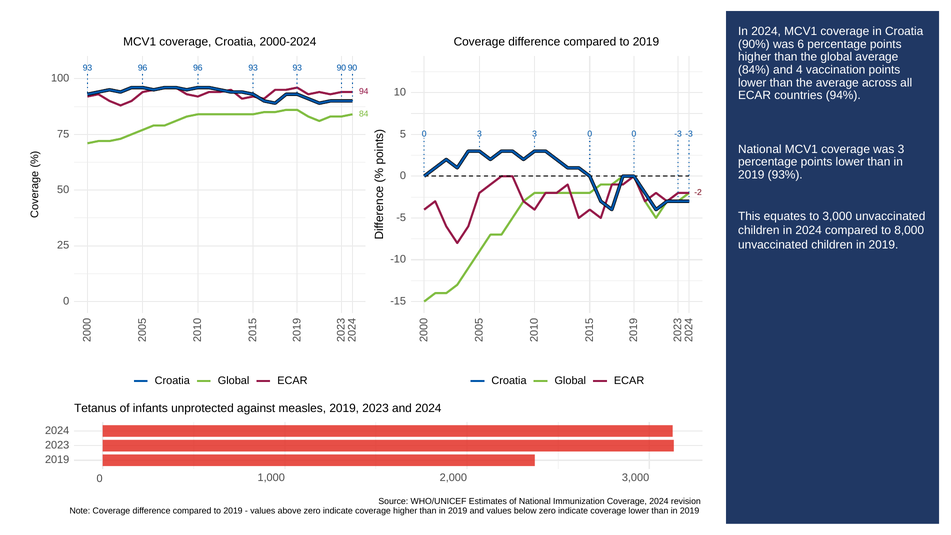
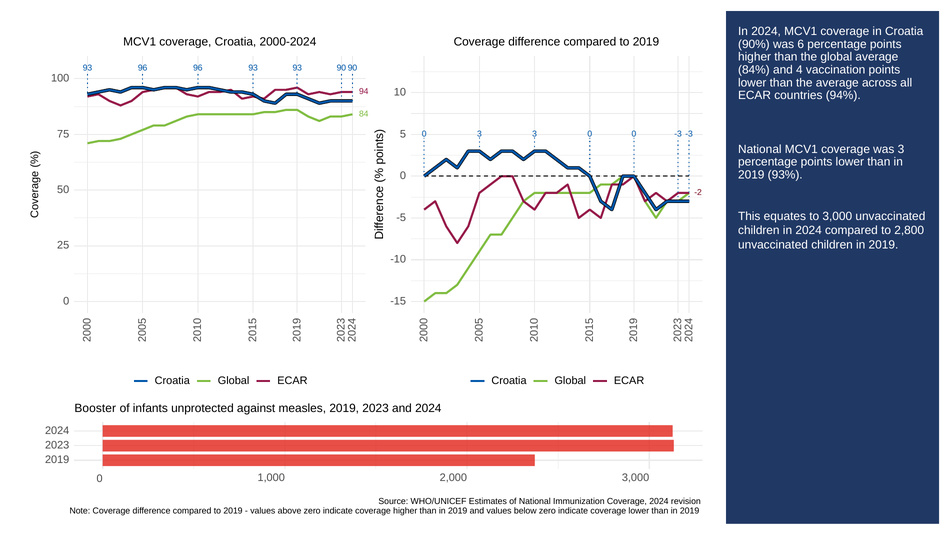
8,000: 8,000 -> 2,800 (909, 230)
Tetanus: Tetanus -> Booster (95, 408)
